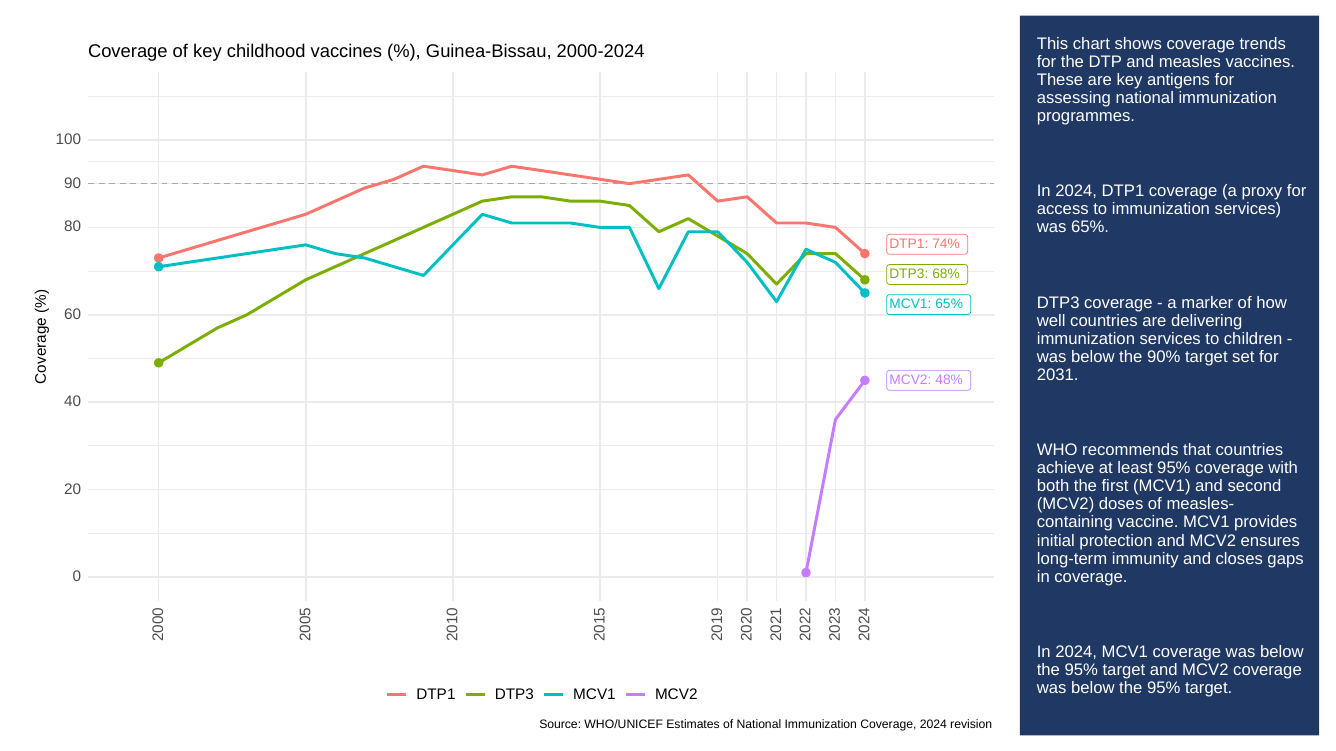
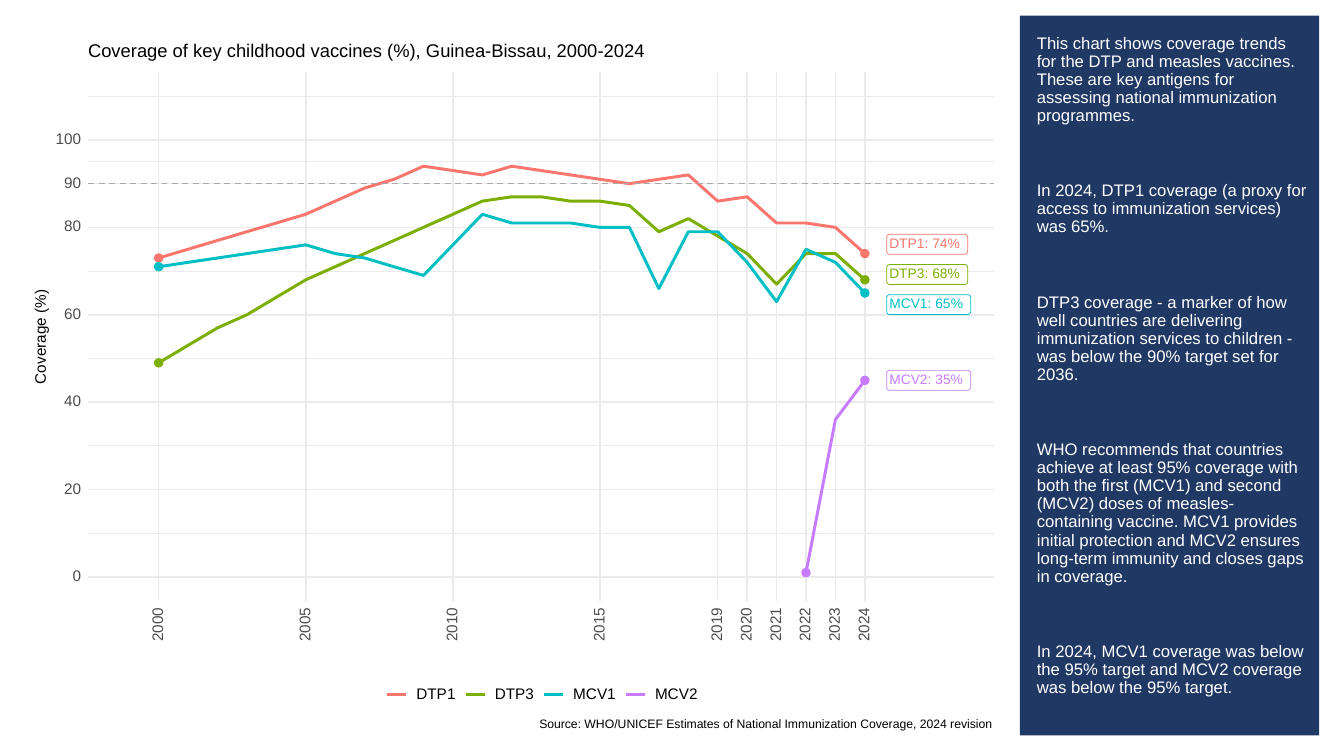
2031: 2031 -> 2036 (1058, 375)
48%: 48% -> 35% (949, 380)
